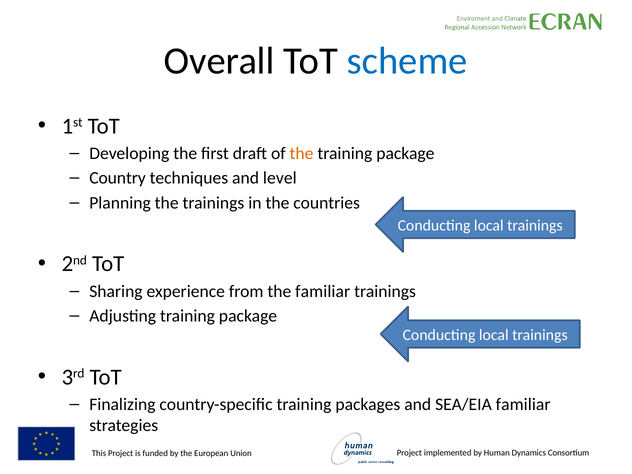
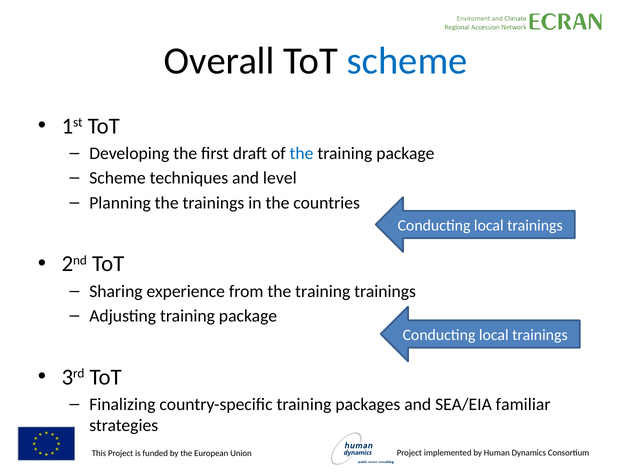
the colour: orange -> blue (301, 153)
Country: Country -> Scheme (117, 178)
from the familiar: familiar -> training (323, 291)
